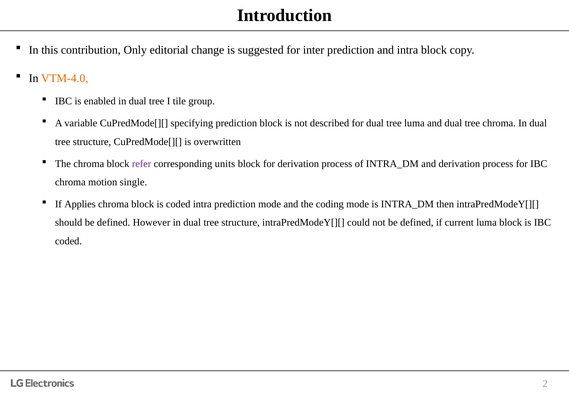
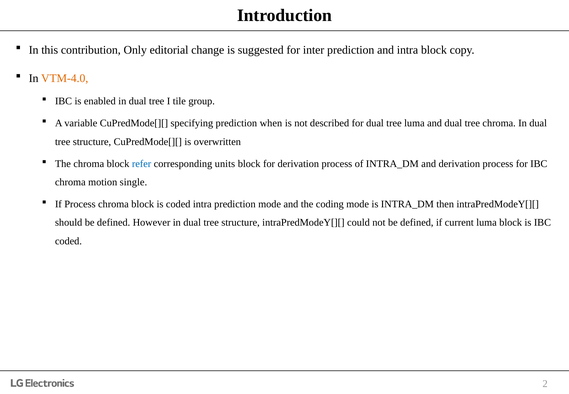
prediction block: block -> when (271, 123)
refer colour: purple -> blue (142, 164)
If Applies: Applies -> Process (80, 204)
